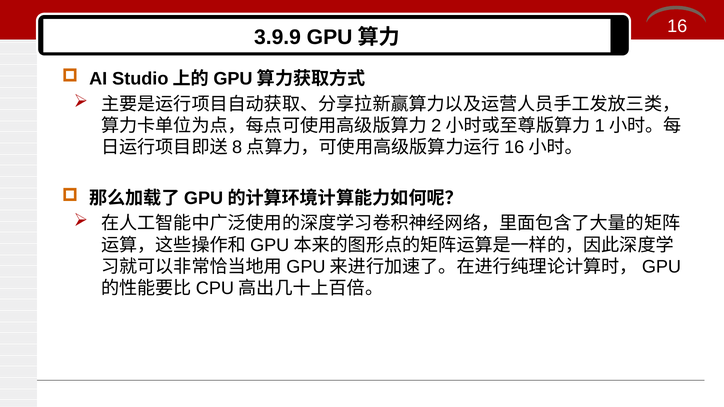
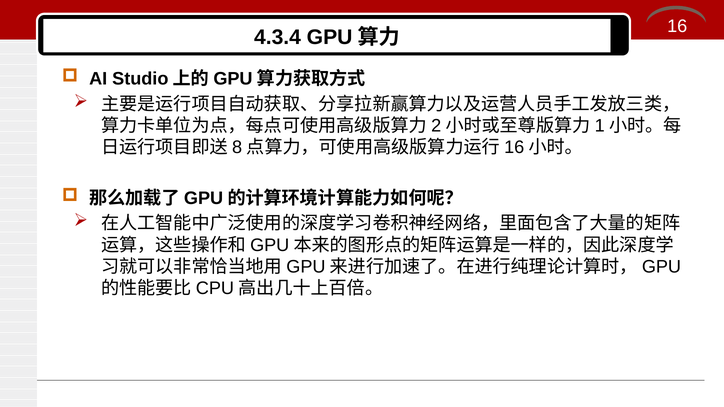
3.9.9: 3.9.9 -> 4.3.4 (278, 37)
